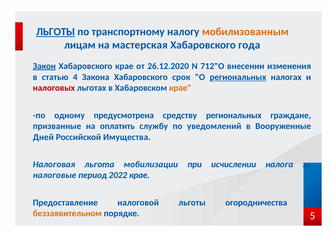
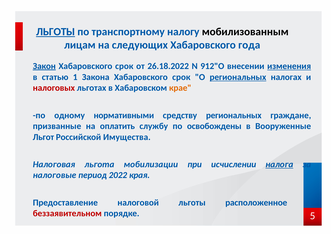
мобилизованным colour: orange -> black (245, 32)
мастерская: мастерская -> следующих (140, 45)
Закон Хабаровского крае: крае -> срок (124, 66)
26.12.2020: 26.12.2020 -> 26.18.2022 (168, 66)
712"О: 712"О -> 912"О (212, 66)
изменения underline: none -> present (289, 66)
4: 4 -> 1 (75, 77)
предусмотрена: предусмотрена -> нормативными (124, 115)
уведомлений: уведомлений -> освобождены (214, 126)
Дней: Дней -> Льгот (43, 137)
налога underline: none -> present (279, 164)
2022 крае: крае -> края (139, 175)
огородничества: огородничества -> расположенное (256, 203)
беззаявительном colour: orange -> red (67, 213)
